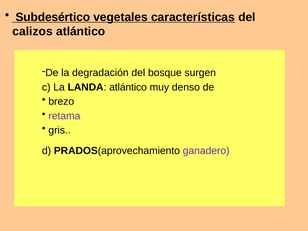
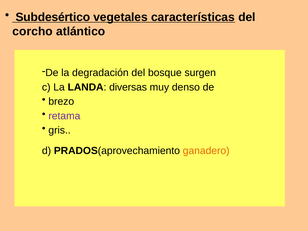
calizos: calizos -> corcho (33, 31)
LANDA atlántico: atlántico -> diversas (128, 87)
ganadero colour: purple -> orange (206, 151)
